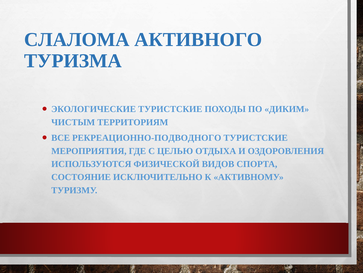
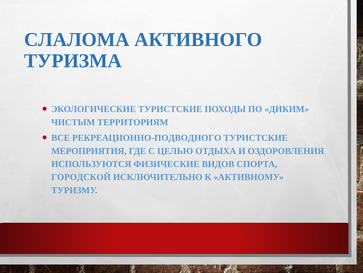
ФИЗИЧЕСКОЙ: ФИЗИЧЕСКОЙ -> ФИЗИЧЕСКИЕ (167, 164)
СОСТОЯНИЕ: СОСТОЯНИЕ -> ГОРОДСКОЙ (81, 177)
